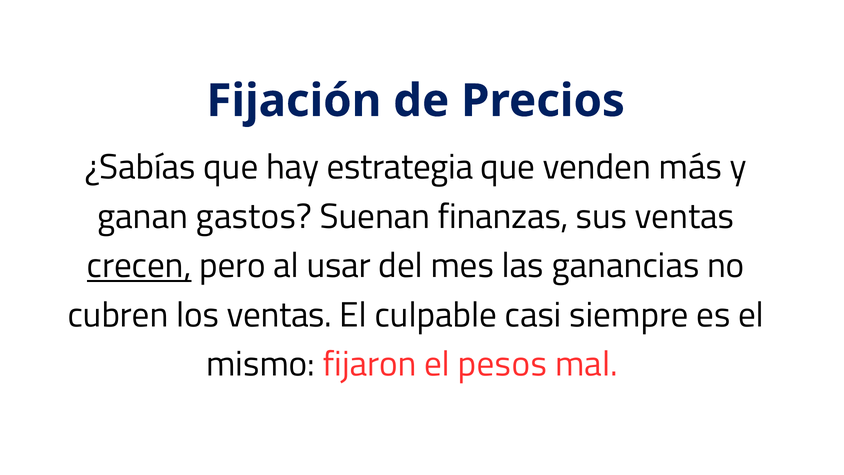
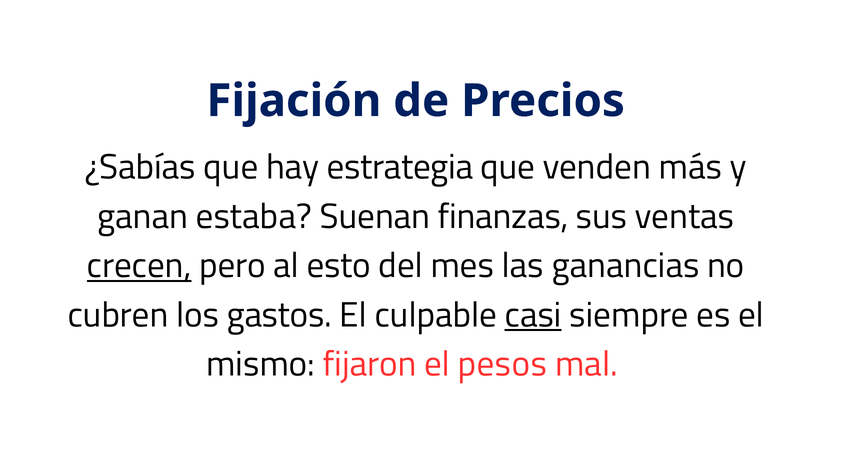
gastos: gastos -> estaba (254, 216)
usar: usar -> esto (339, 266)
los ventas: ventas -> gastos (279, 315)
casi underline: none -> present (533, 315)
